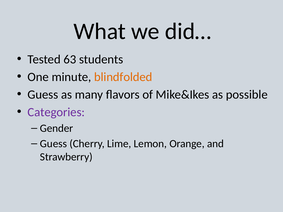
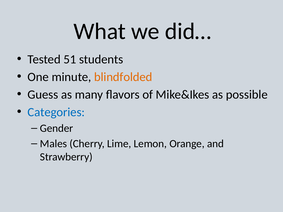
63: 63 -> 51 (70, 59)
Categories colour: purple -> blue (56, 112)
Guess: Guess -> Males (54, 144)
